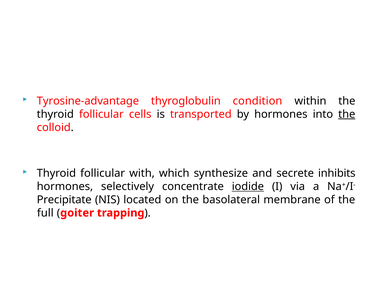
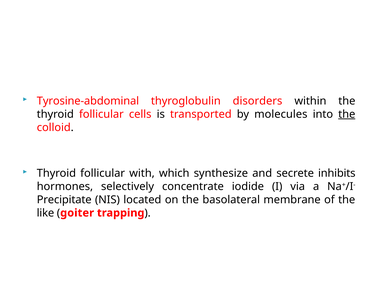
Tyrosine-advantage: Tyrosine-advantage -> Tyrosine-abdominal (88, 101)
condition: condition -> disorders (258, 101)
by hormones: hormones -> molecules (281, 114)
iodide underline: present -> none (248, 187)
full: full -> like (45, 213)
